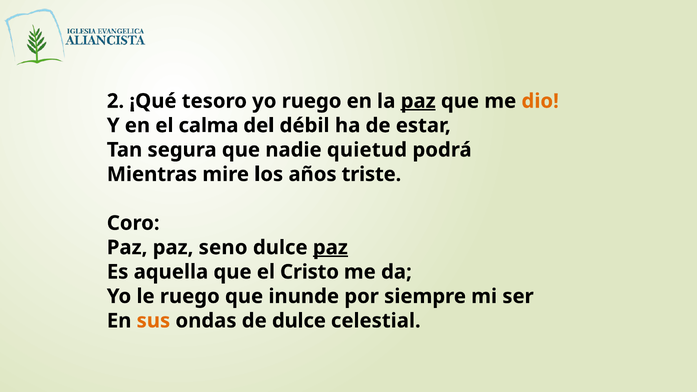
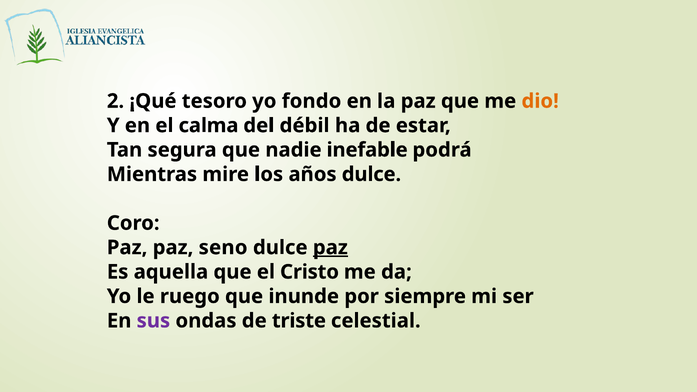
yo ruego: ruego -> fondo (312, 101)
paz underline: present -> none (418, 101)
quietud: quietud -> inefable (367, 150)
años triste: triste -> dulce (371, 174)
sus colour: orange -> purple (153, 321)
de dulce: dulce -> triste (299, 321)
